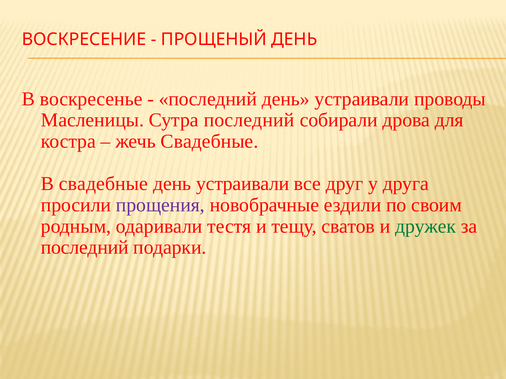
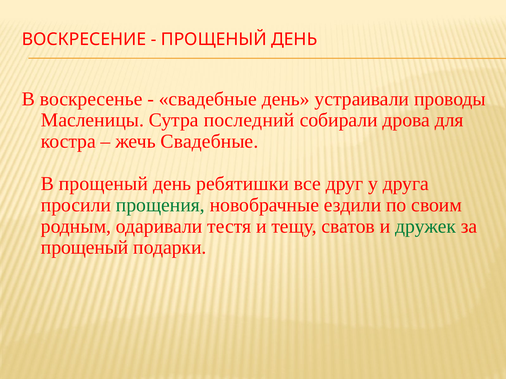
последний: последний -> свадебные (208, 99)
В свадебные: свадебные -> прощеный (103, 184)
устраивали: устраивали -> ребятишки (243, 184)
прощения colour: purple -> green (160, 205)
последний: последний -> прощеный (85, 248)
